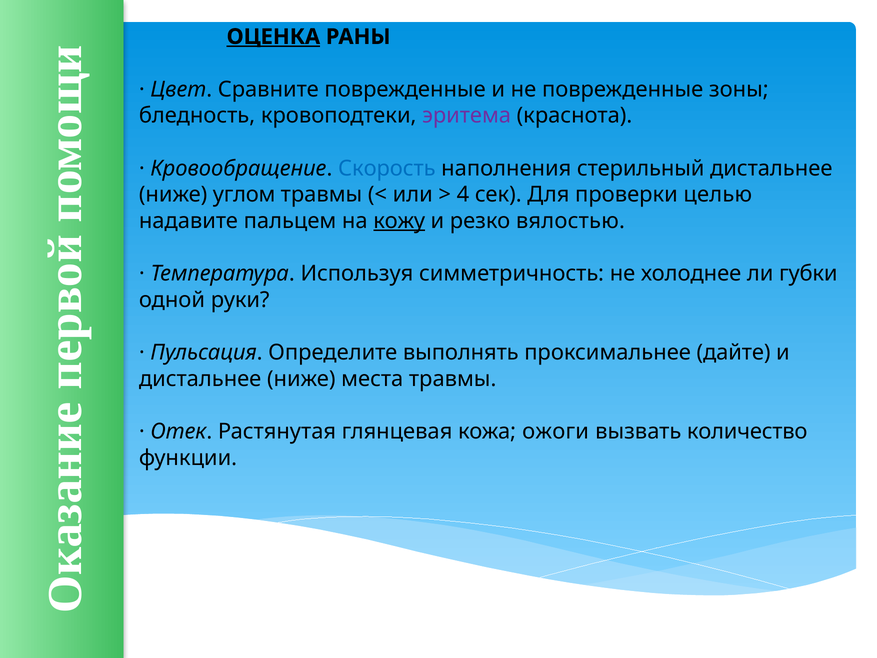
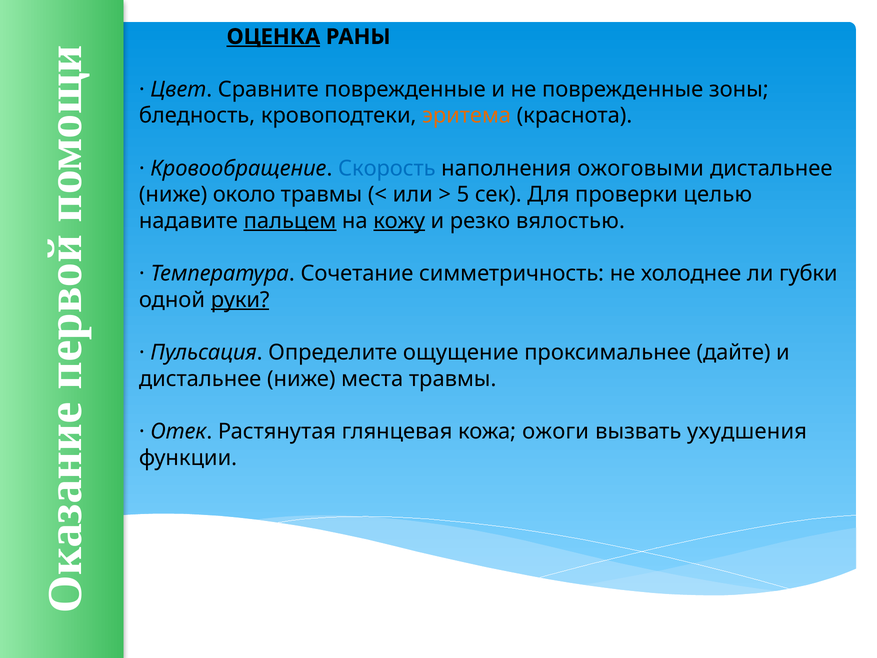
эритема colour: purple -> orange (467, 116)
стерильный: стерильный -> ожоговыми (641, 168)
углом: углом -> около (244, 195)
4: 4 -> 5 (463, 195)
пальцем underline: none -> present (290, 221)
Используя: Используя -> Сочетание (357, 273)
руки underline: none -> present (240, 300)
выполнять: выполнять -> ощущение (461, 352)
количество: количество -> ухудшения (747, 431)
